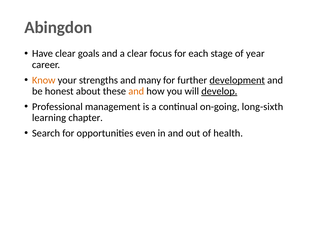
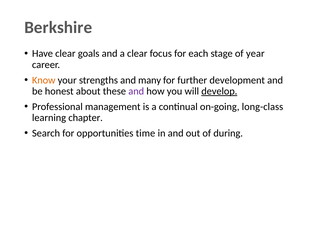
Abingdon: Abingdon -> Berkshire (58, 27)
development underline: present -> none (237, 80)
and colour: orange -> purple (136, 91)
long-sixth: long-sixth -> long-class (262, 107)
even: even -> time (145, 133)
health: health -> during (228, 133)
